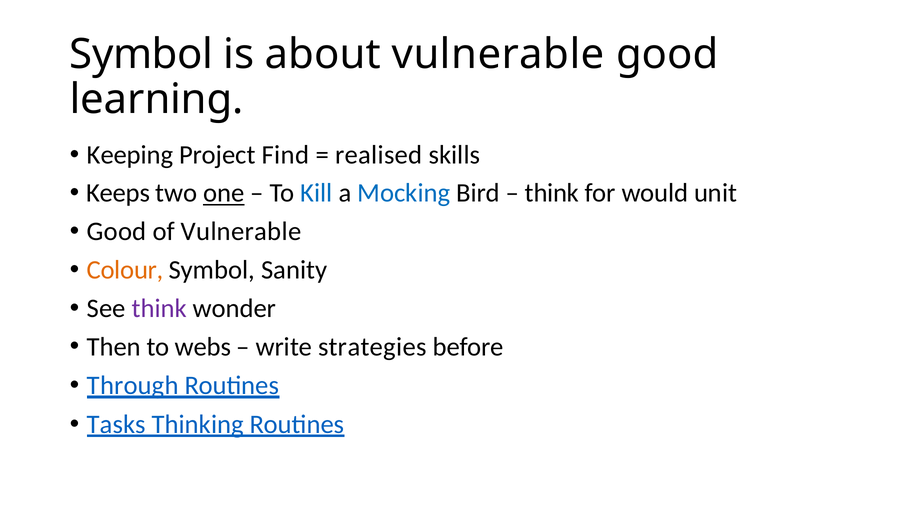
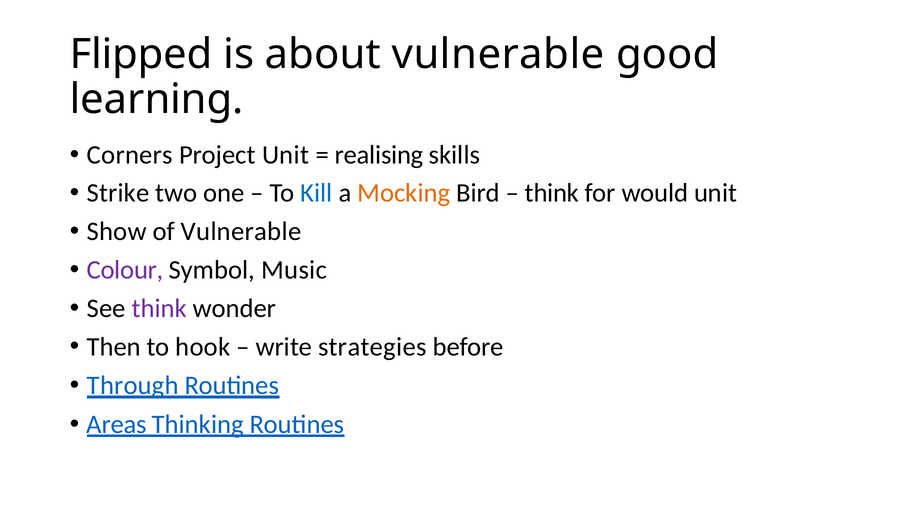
Symbol: Symbol -> Flipped (141, 54)
Keeping: Keeping -> Corners (130, 155)
Project Find: Find -> Unit (286, 155)
realised: realised -> realising (379, 155)
Keeps: Keeps -> Strike (118, 193)
one underline: present -> none (224, 193)
Mocking colour: blue -> orange (404, 193)
Good: Good -> Show (117, 231)
Colour colour: orange -> purple (125, 270)
Sanity: Sanity -> Music (294, 270)
webs: webs -> hook (203, 347)
Tasks: Tasks -> Areas (117, 424)
